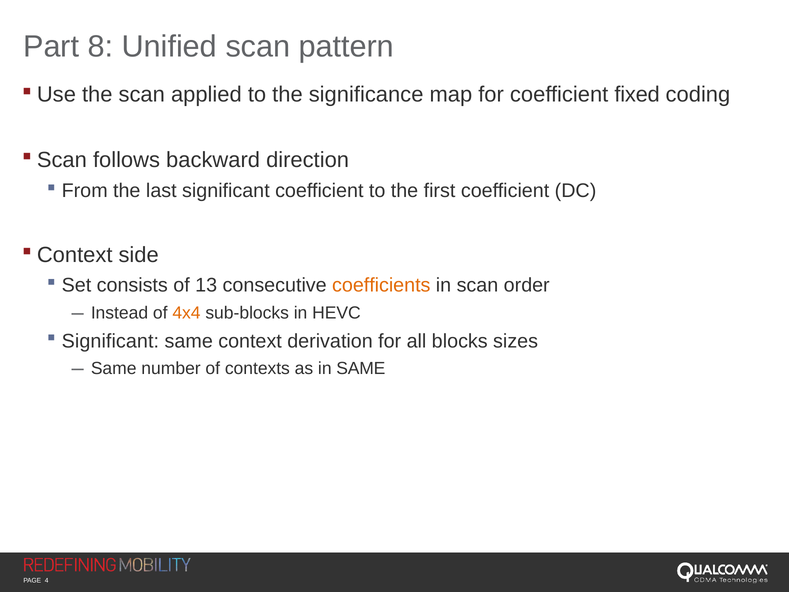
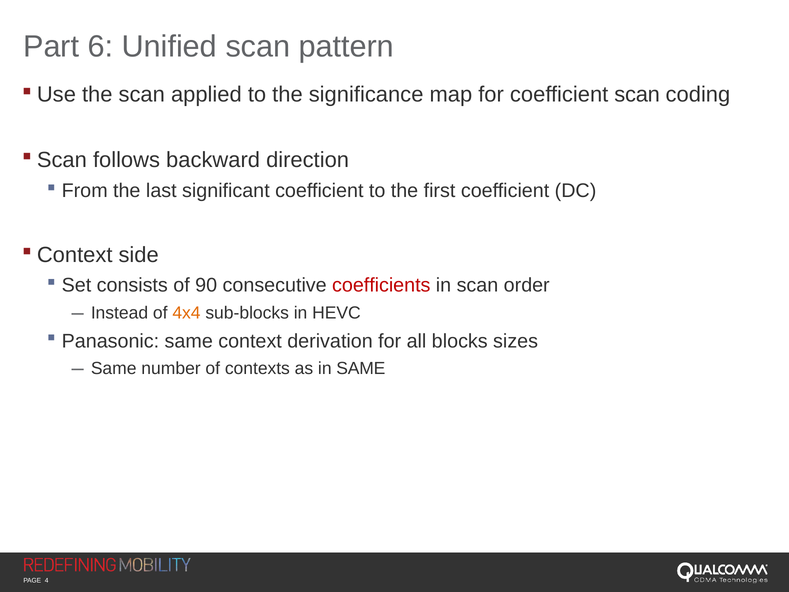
8: 8 -> 6 (101, 46)
coefficient fixed: fixed -> scan (637, 95)
13: 13 -> 90 (206, 285)
coefficients colour: orange -> red (381, 285)
Significant: Significant -> Panasonic (110, 341)
